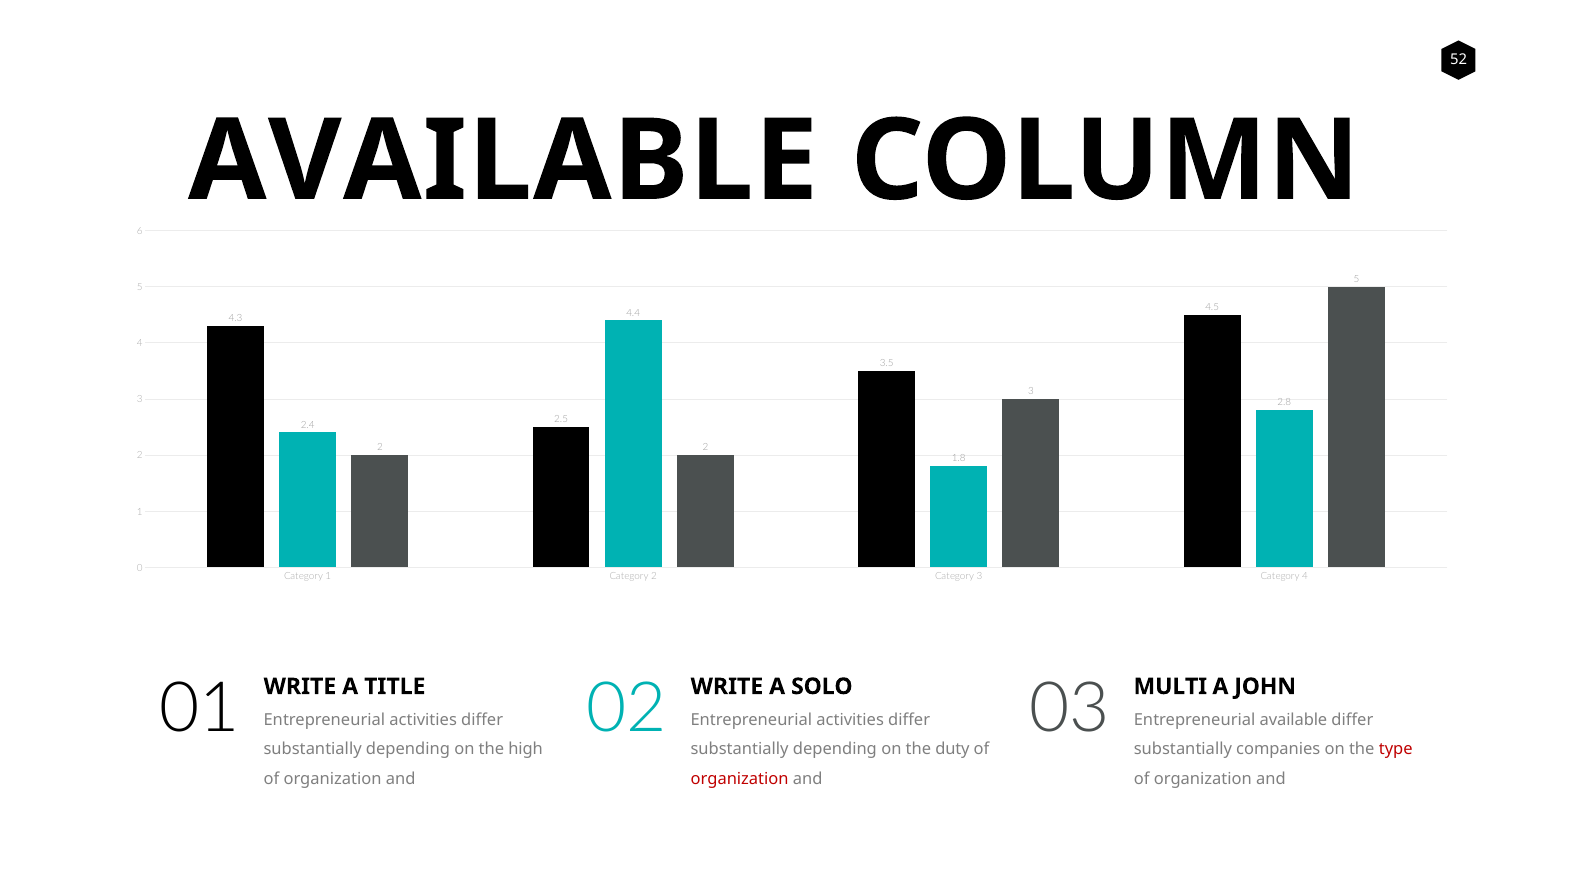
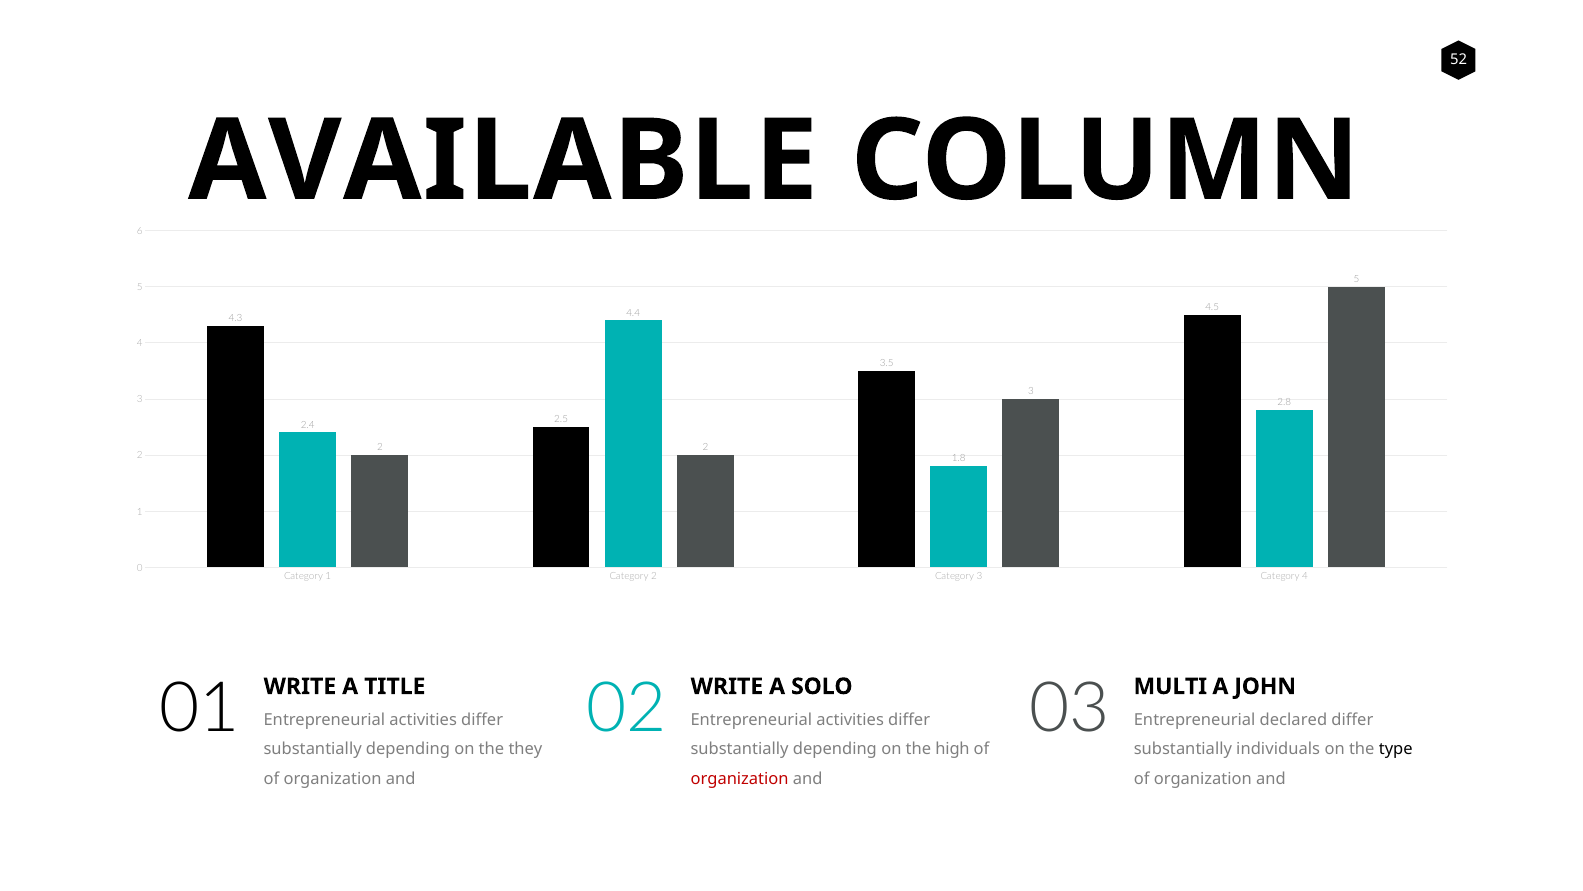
Entrepreneurial available: available -> declared (1293, 719)
high: high -> they (525, 749)
duty: duty -> high (953, 749)
companies: companies -> individuals (1278, 749)
type colour: red -> black (1396, 749)
